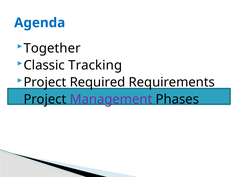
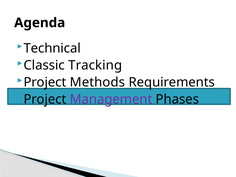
Agenda colour: blue -> black (40, 23)
Together: Together -> Technical (52, 48)
Required: Required -> Methods (97, 82)
